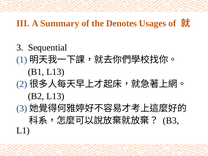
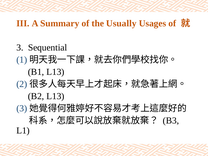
Denotes: Denotes -> Usually (121, 23)
